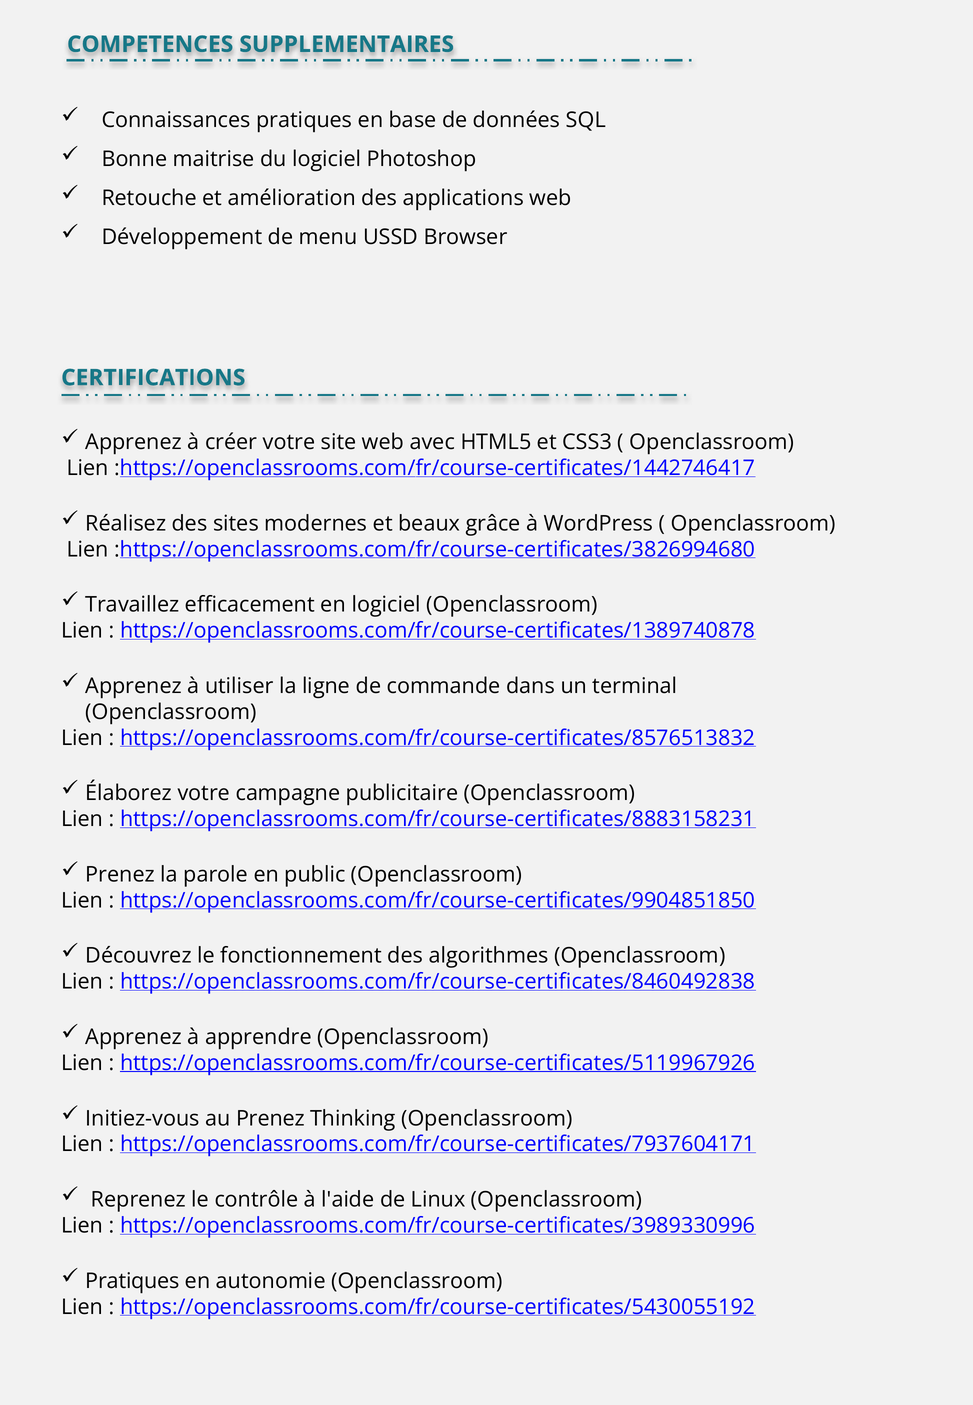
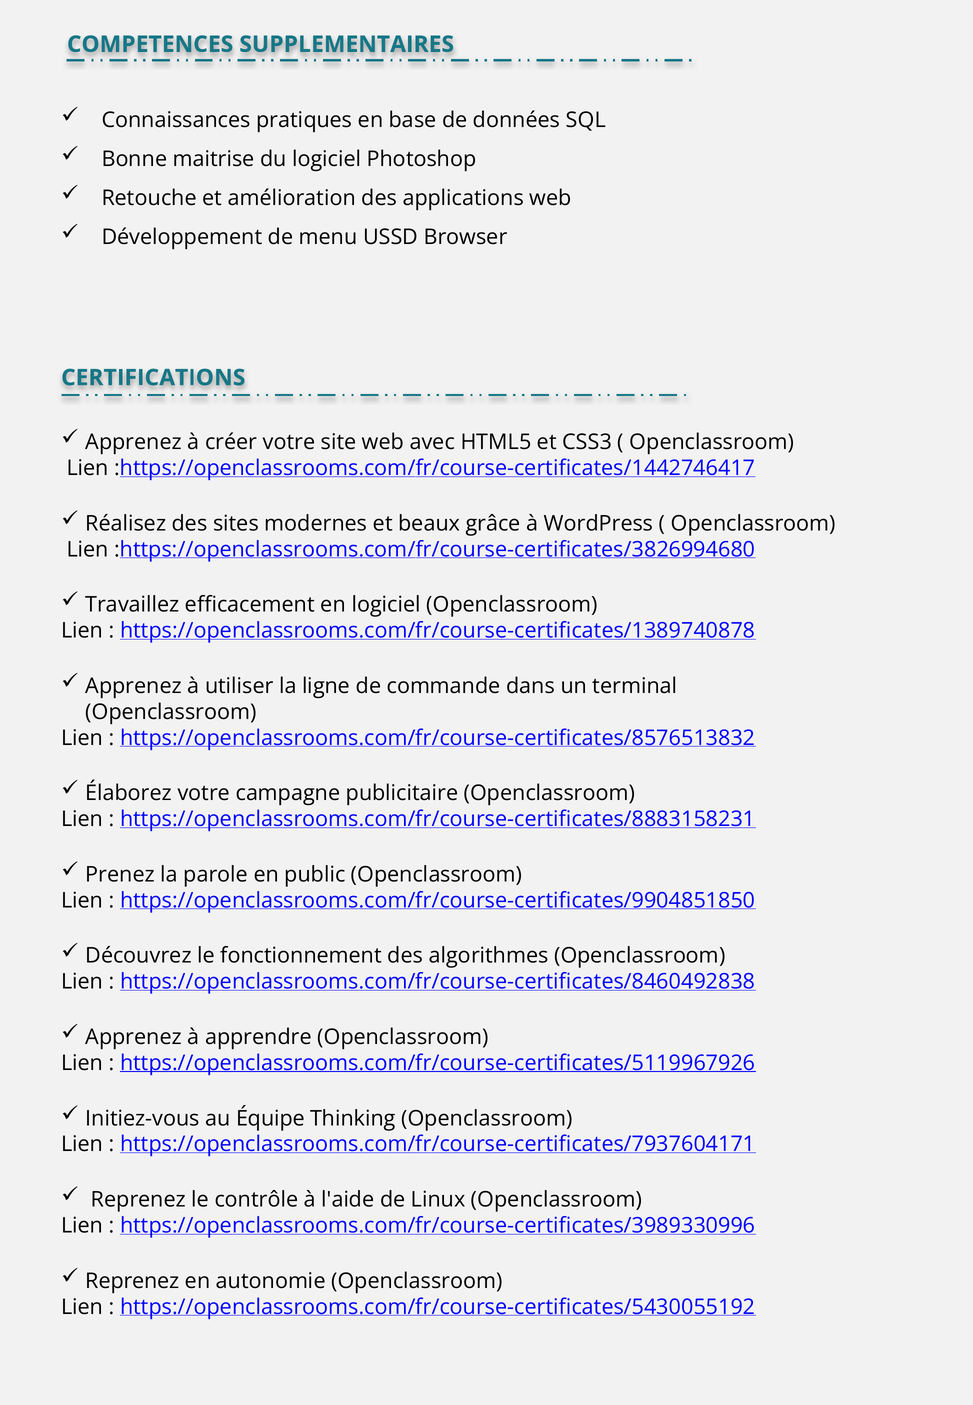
au Prenez: Prenez -> Équipe (270, 1119)
Pratiques: Pratiques -> Reprenez (132, 1281)
